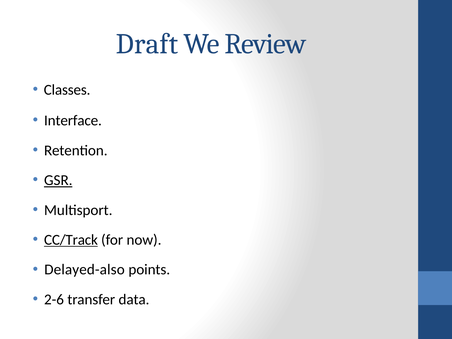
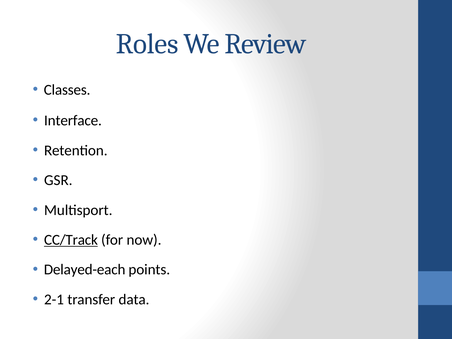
Draft: Draft -> Roles (147, 44)
GSR underline: present -> none (58, 180)
Delayed-also: Delayed-also -> Delayed-each (85, 270)
2-6: 2-6 -> 2-1 (54, 299)
